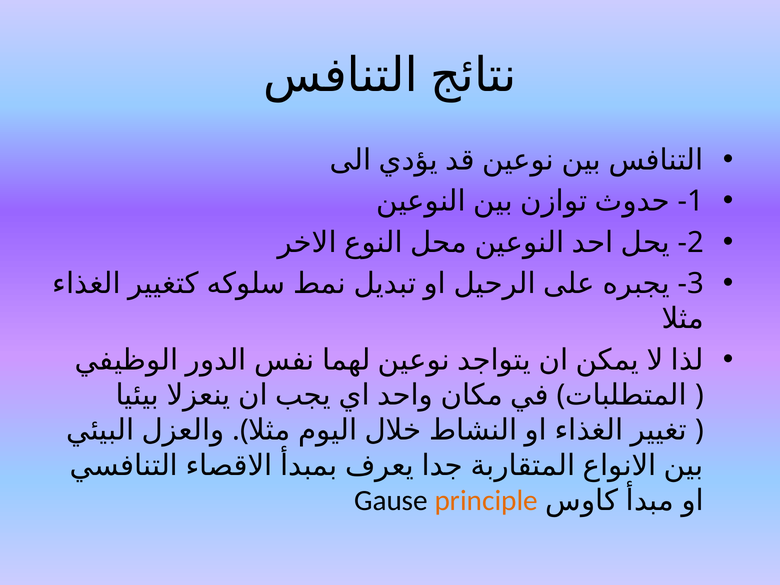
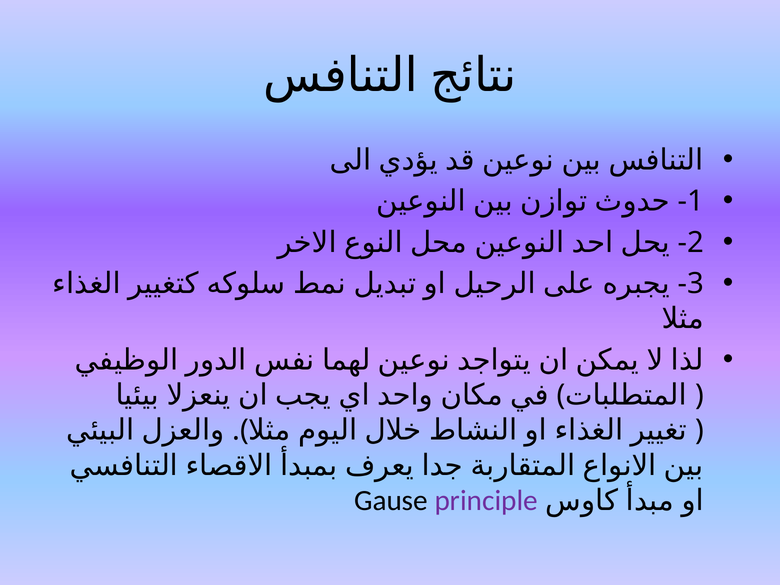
principle colour: orange -> purple (486, 501)
